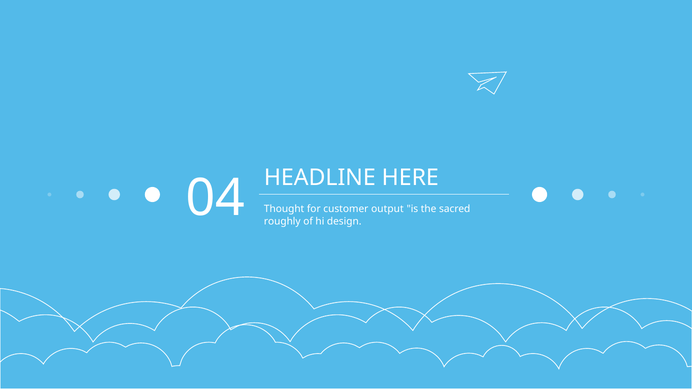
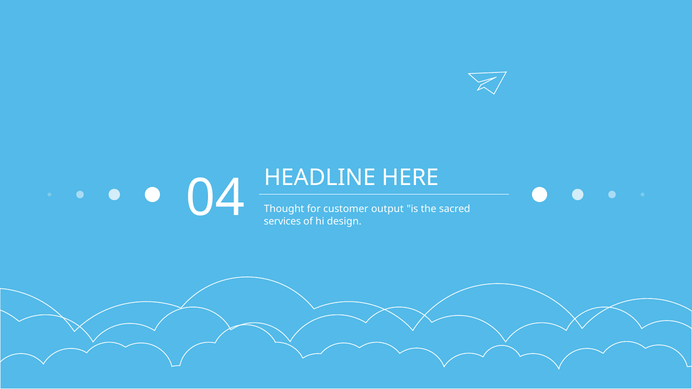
roughly: roughly -> services (282, 221)
